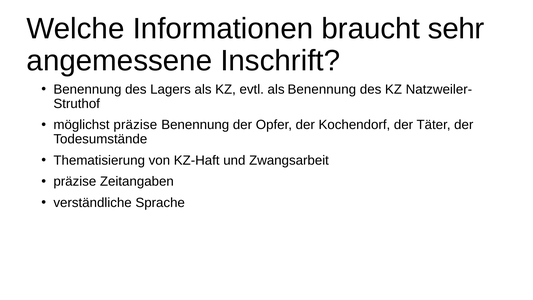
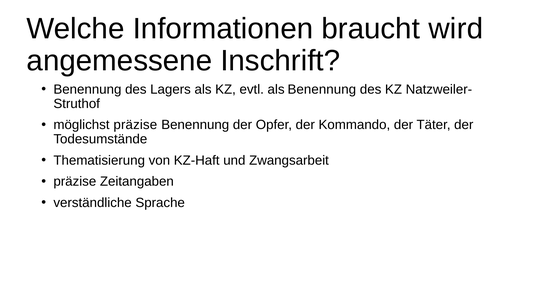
sehr: sehr -> wird (456, 29)
Kochendorf: Kochendorf -> Kommando (354, 125)
